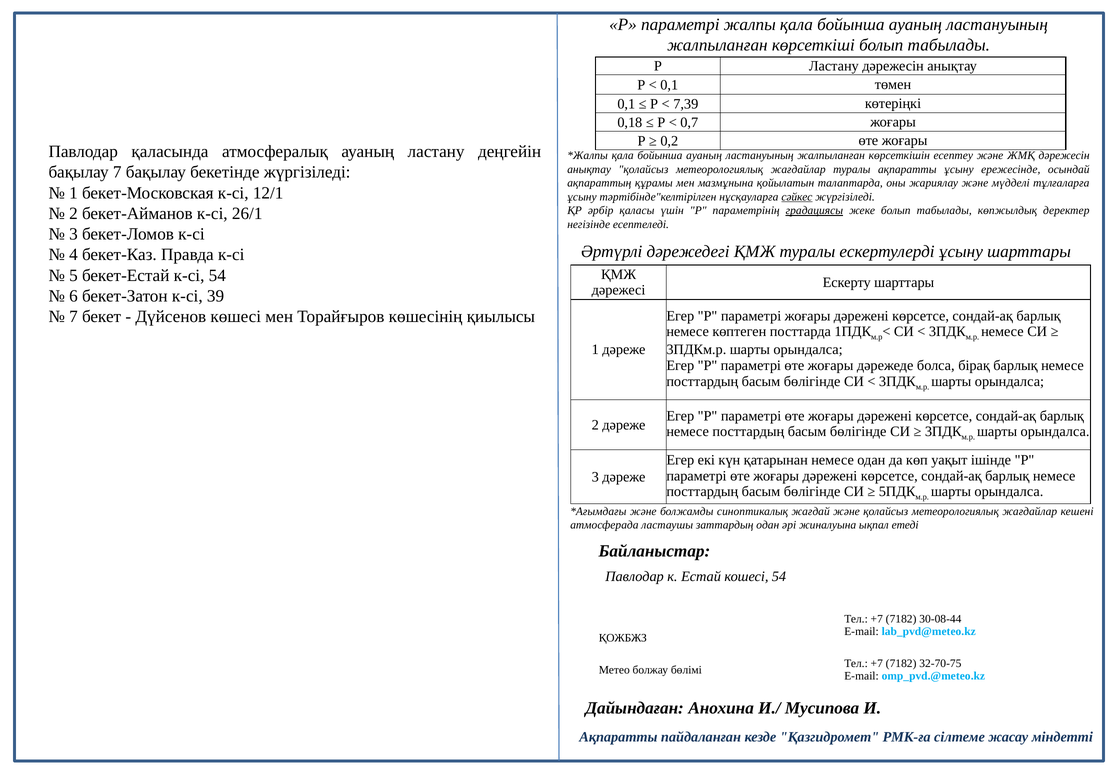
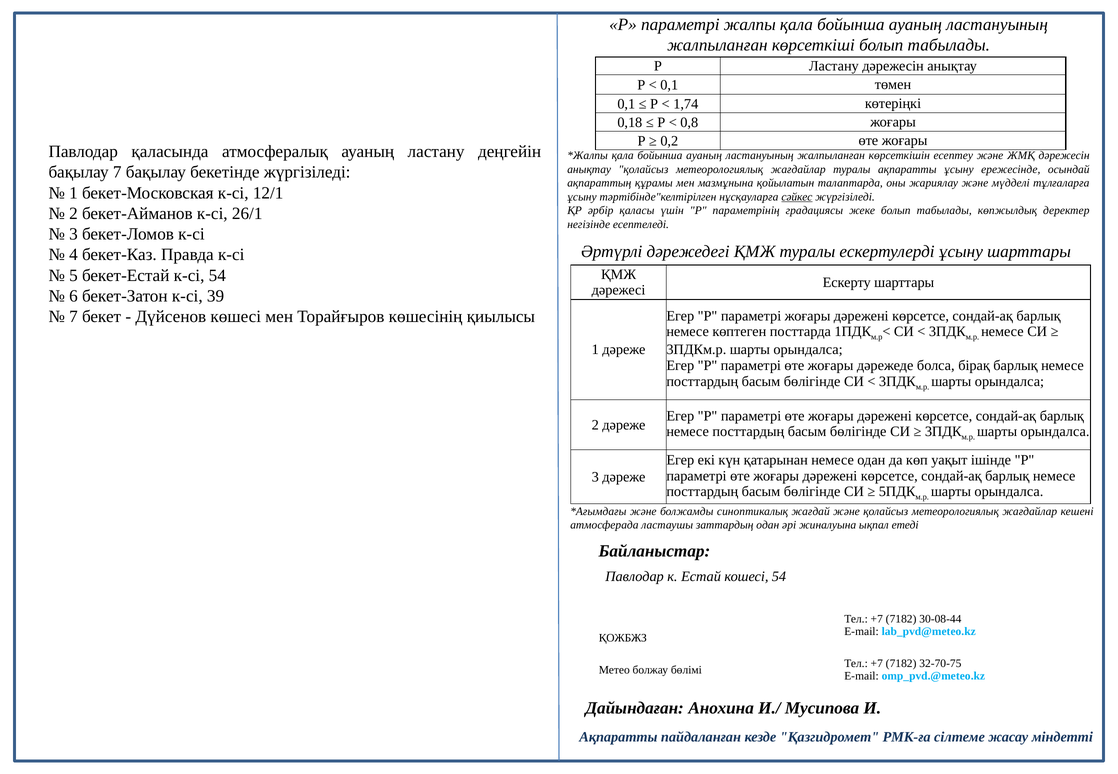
7,39: 7,39 -> 1,74 (686, 104)
0,7: 0,7 -> 0,8 (689, 123)
градациясы underline: present -> none (814, 210)
